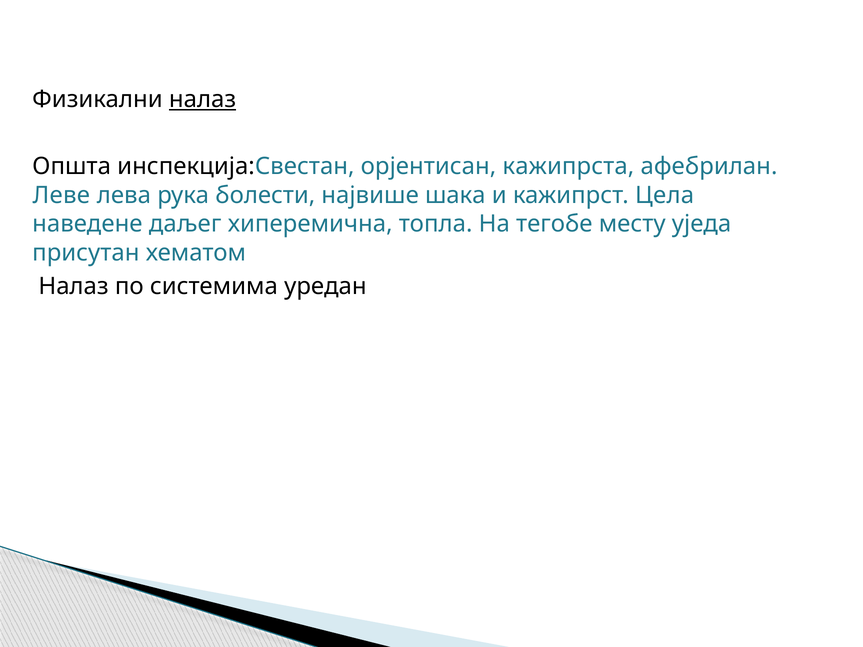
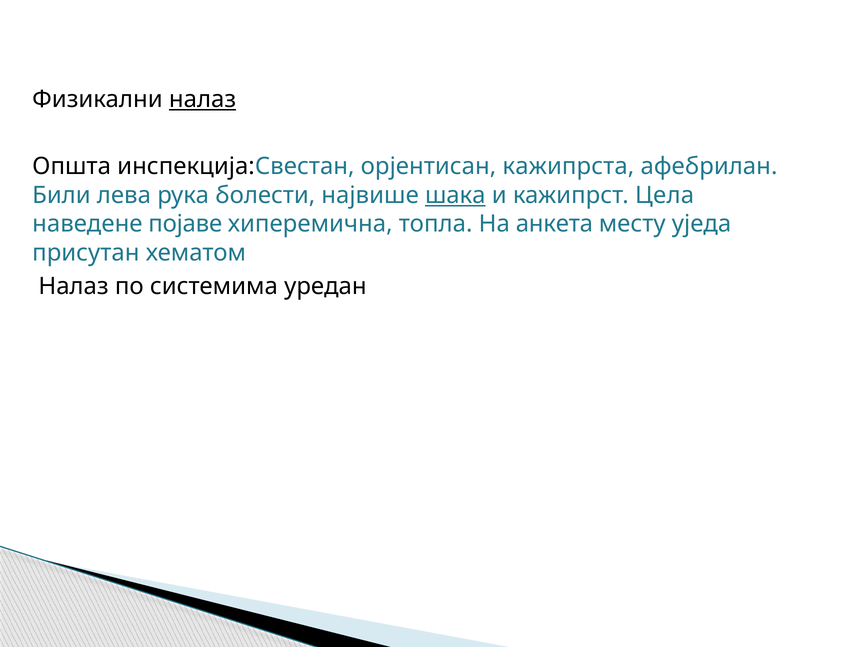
Леве: Леве -> Били (61, 195)
шака underline: none -> present (455, 195)
даљег: даљег -> појаве (185, 224)
тегобе: тегобе -> анкета (554, 224)
